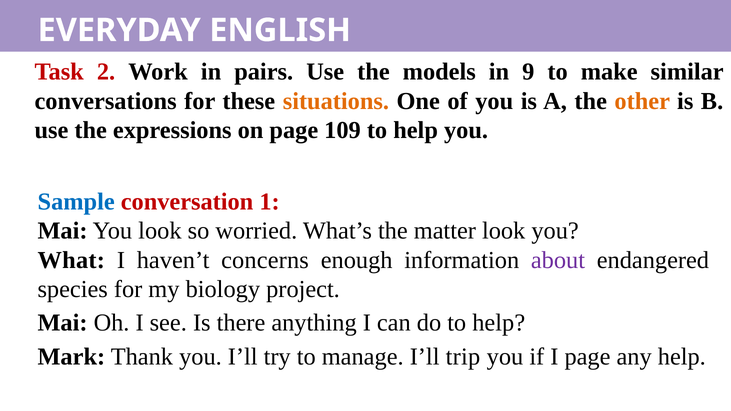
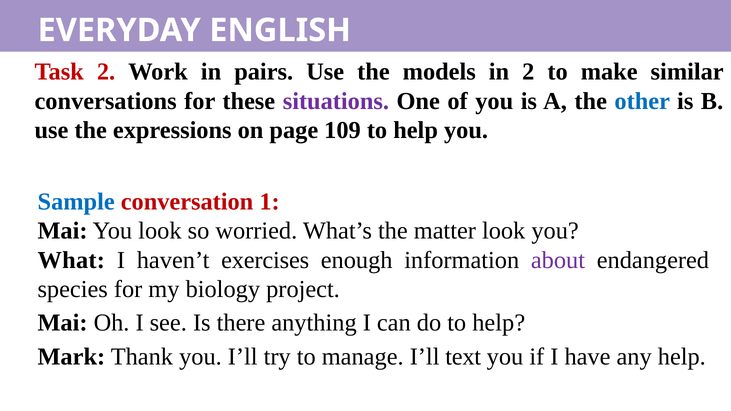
in 9: 9 -> 2 (528, 72)
situations colour: orange -> purple (336, 101)
other colour: orange -> blue (642, 101)
concerns: concerns -> exercises (265, 260)
trip: trip -> text (463, 357)
I page: page -> have (587, 357)
